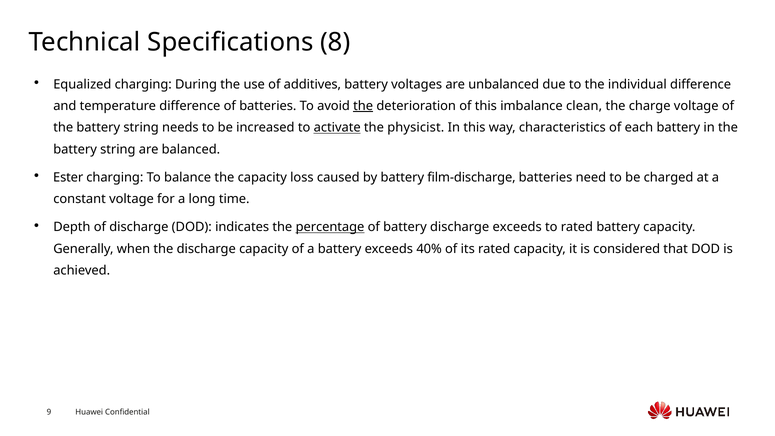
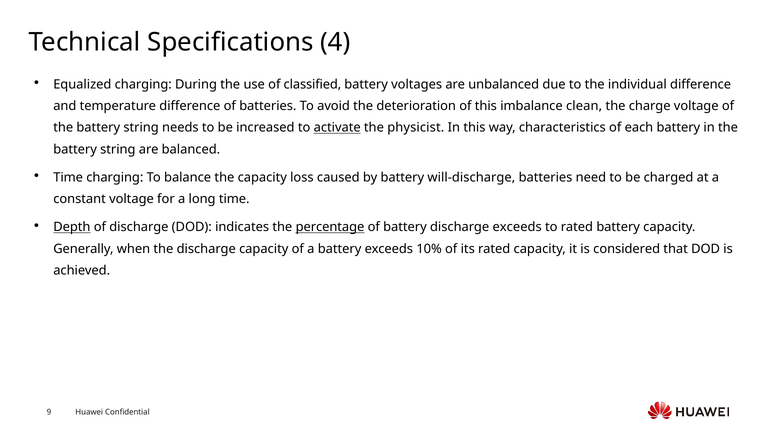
8: 8 -> 4 (335, 42)
additives: additives -> classified (312, 84)
the underline: present -> none (363, 106)
Ester: Ester -> Time (68, 177)
film-discharge: film-discharge -> will-discharge (471, 177)
Depth underline: none -> present (72, 227)
40%: 40% -> 10% (429, 249)
